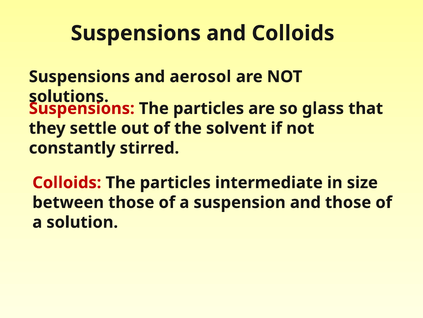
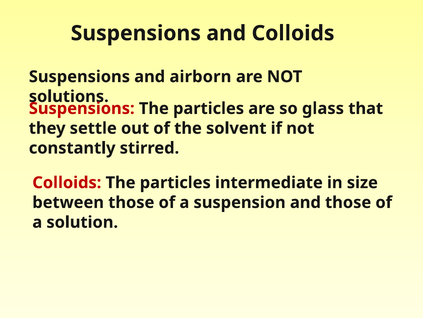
aerosol: aerosol -> airborn (200, 77)
